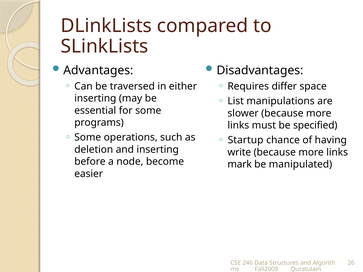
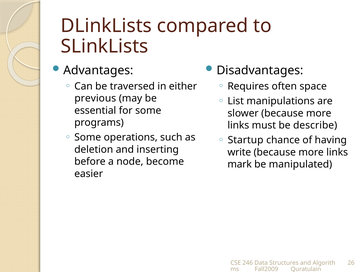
differ: differ -> often (284, 86)
inserting: inserting -> previous (95, 98)
specified: specified -> describe (315, 125)
